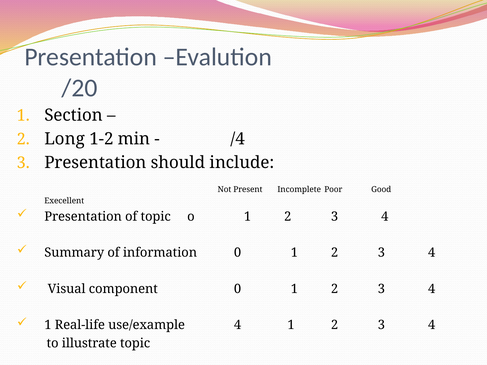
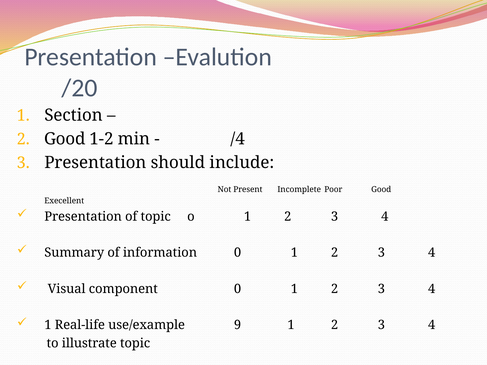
2 Long: Long -> Good (65, 139)
use/example 4: 4 -> 9 (238, 325)
